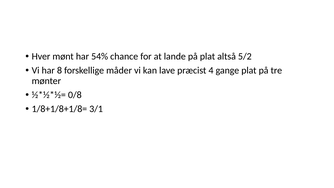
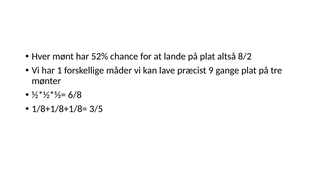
54%: 54% -> 52% (100, 56)
5/2: 5/2 -> 8/2 (245, 56)
8: 8 -> 1 (59, 70)
4: 4 -> 9 (211, 70)
0/8: 0/8 -> 6/8 (75, 95)
3/1: 3/1 -> 3/5 (96, 109)
